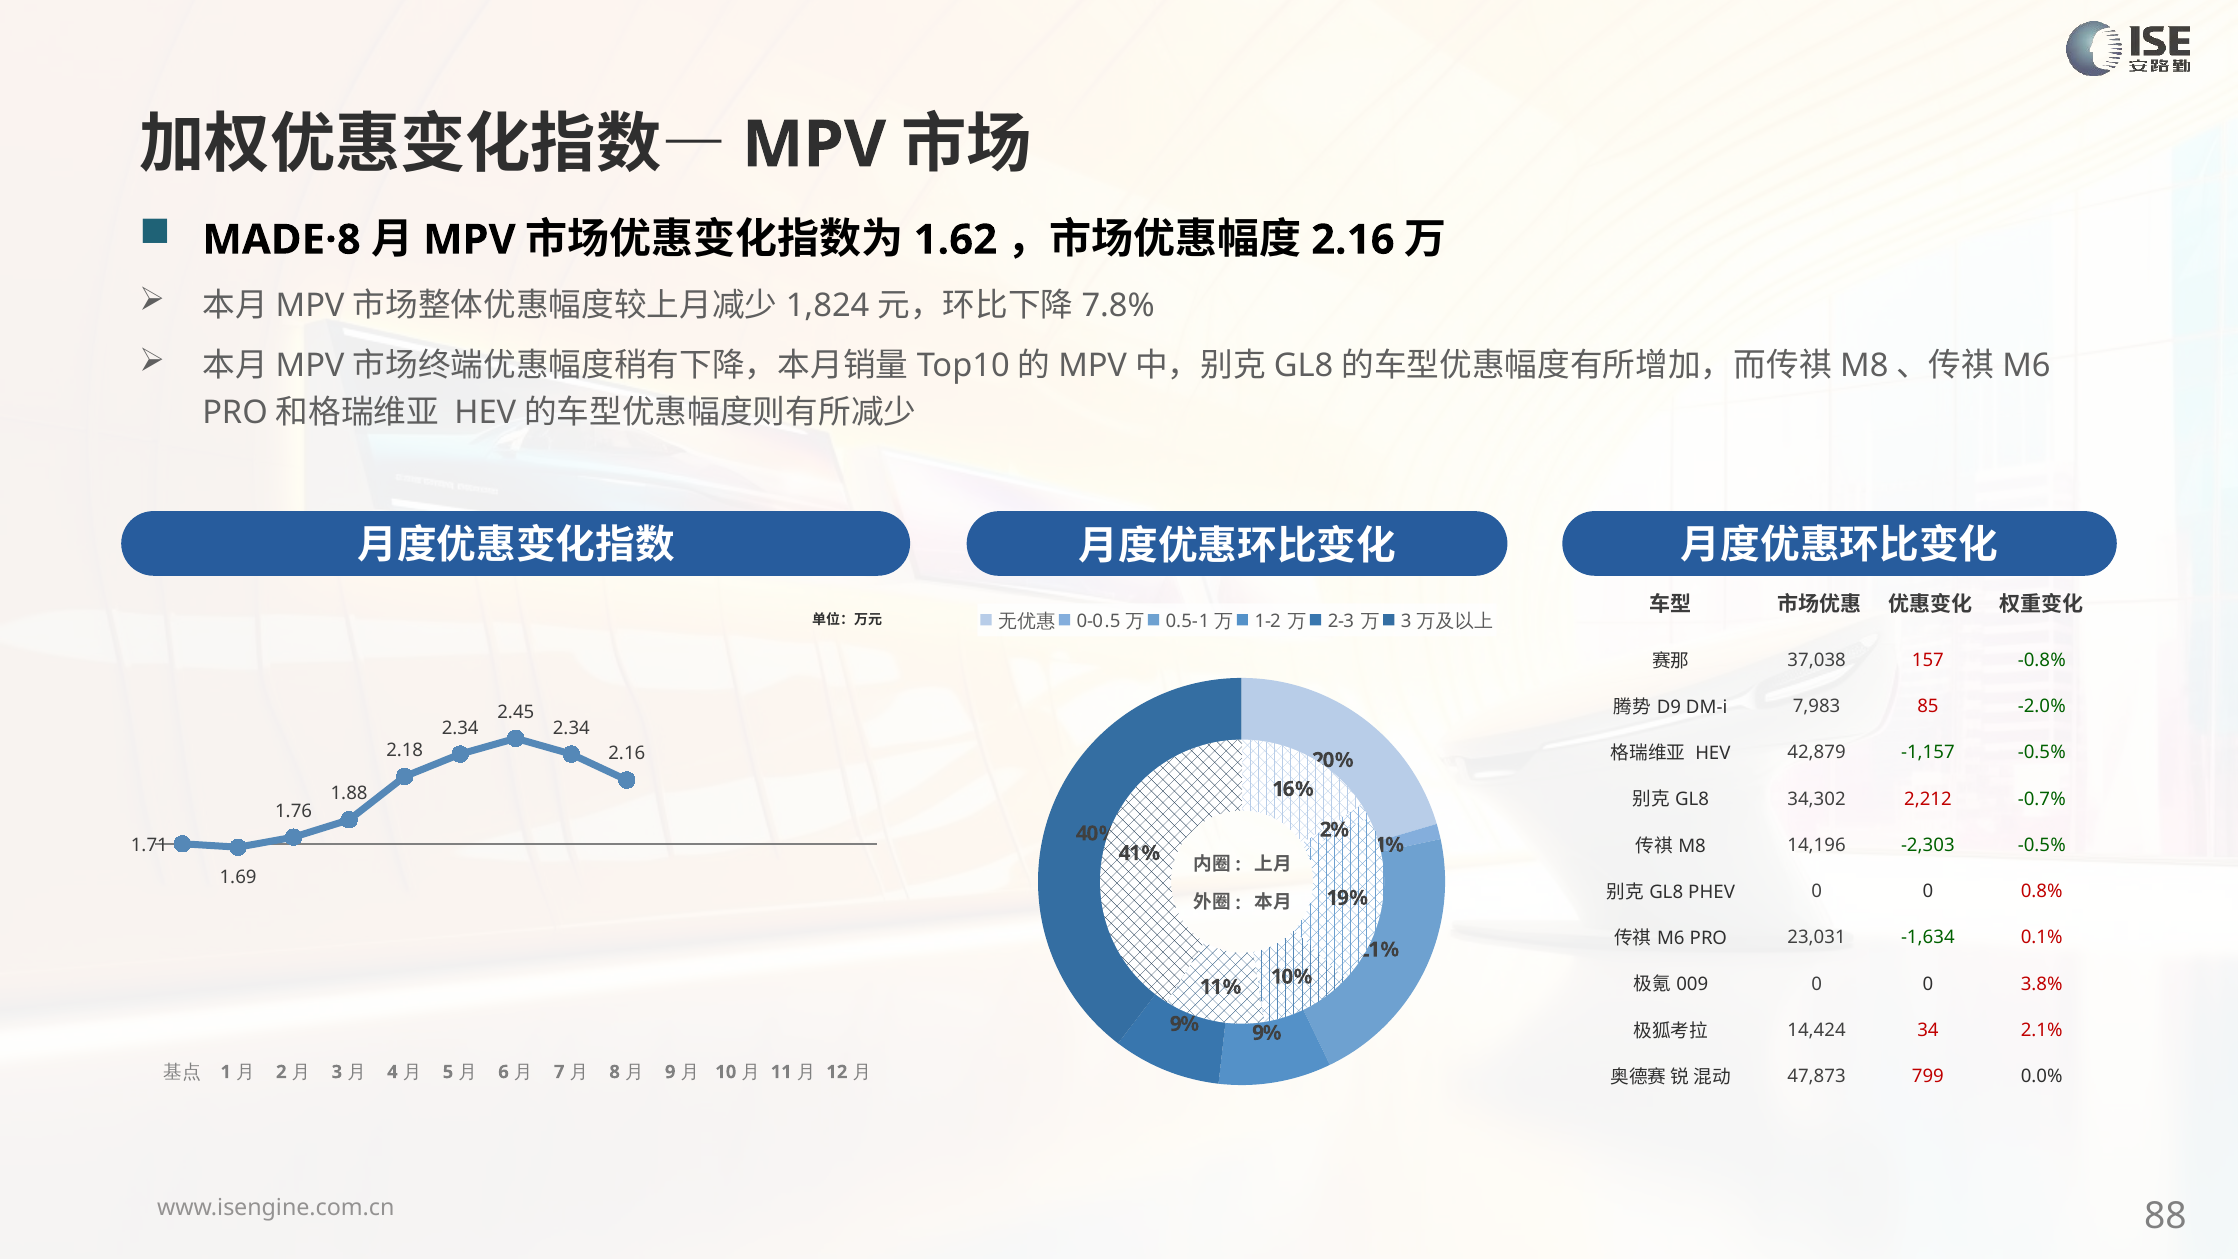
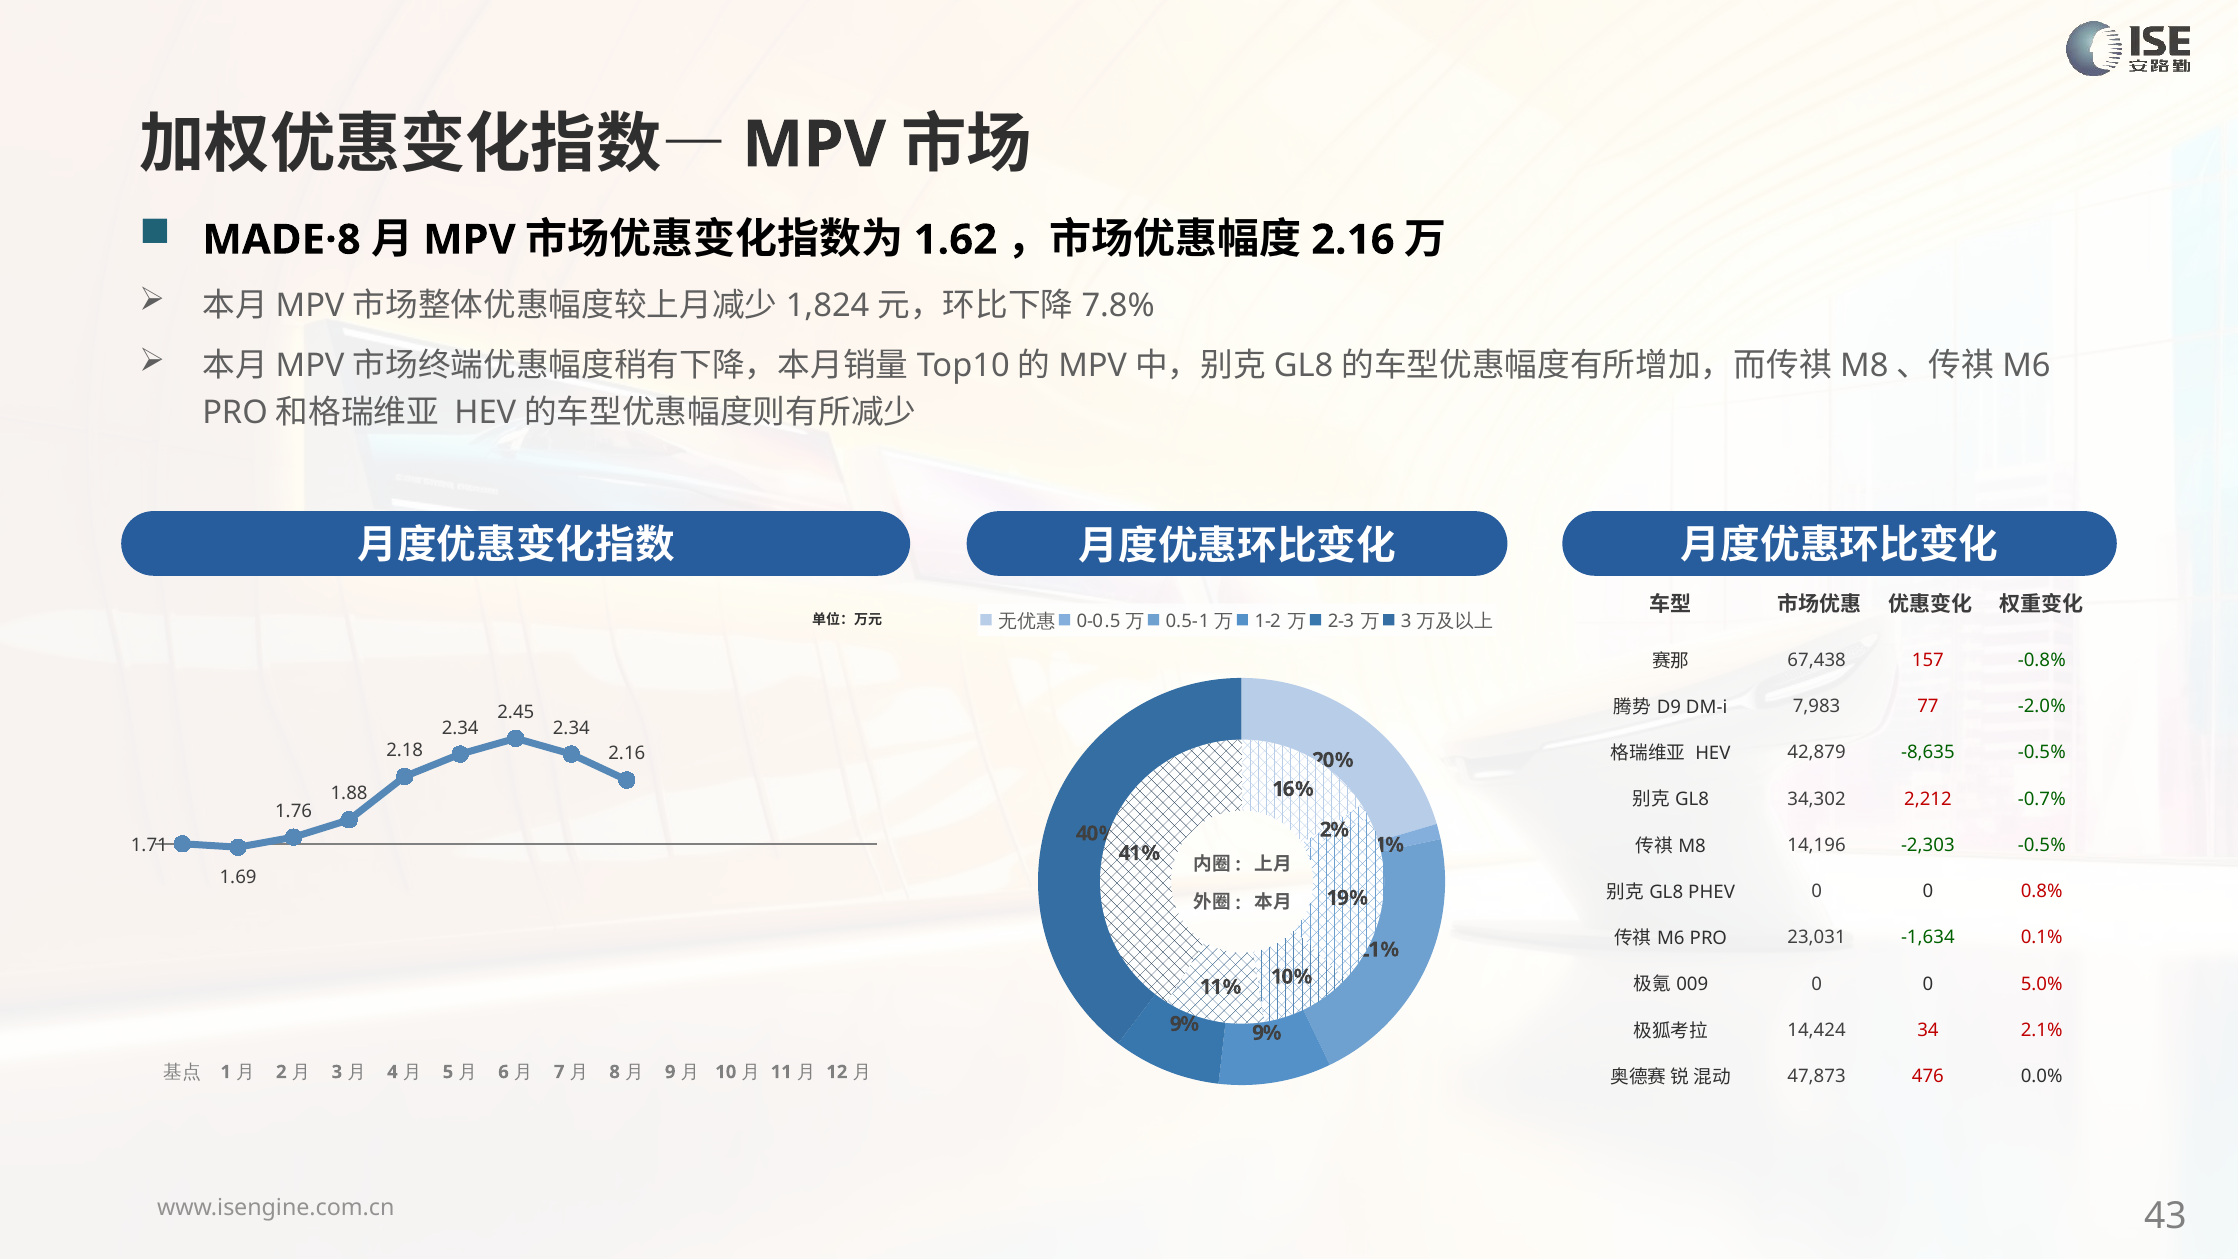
37,038: 37,038 -> 67,438 (1817, 660)
85: 85 -> 77 (1928, 706)
-1,157: -1,157 -> -8,635 (1928, 753)
3.8%: 3.8% -> 5.0% (2042, 984)
799: 799 -> 476 (1928, 1076)
88: 88 -> 43 (2165, 1216)
